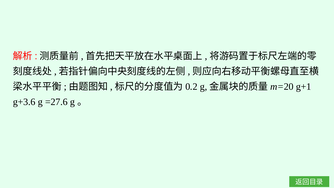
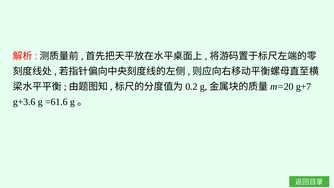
g+1: g+1 -> g+7 (304, 87)
=27.6: =27.6 -> =61.6 (56, 102)
